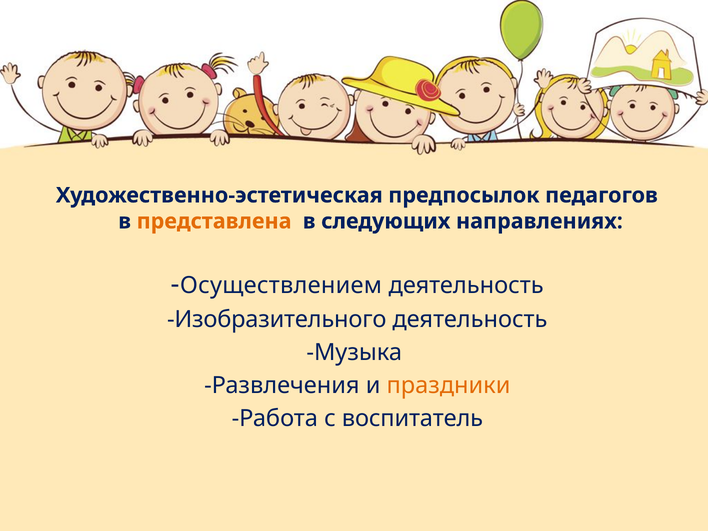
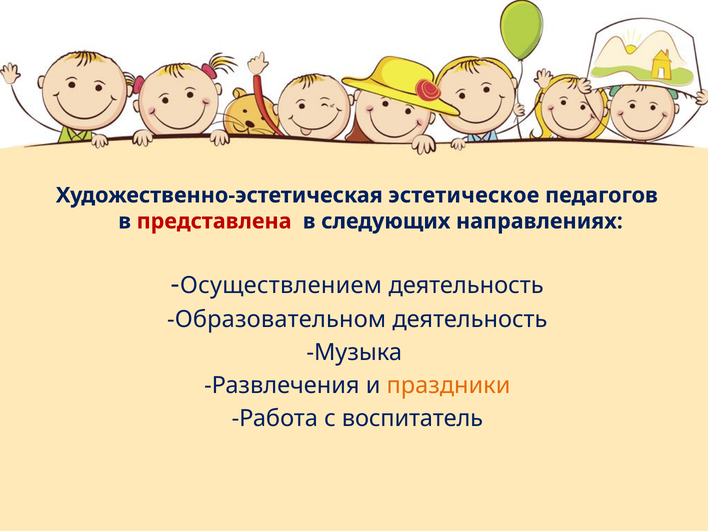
предпосылок: предпосылок -> эстетическое (464, 195)
представлена colour: orange -> red (214, 221)
Изобразительного: Изобразительного -> Образовательном (277, 319)
